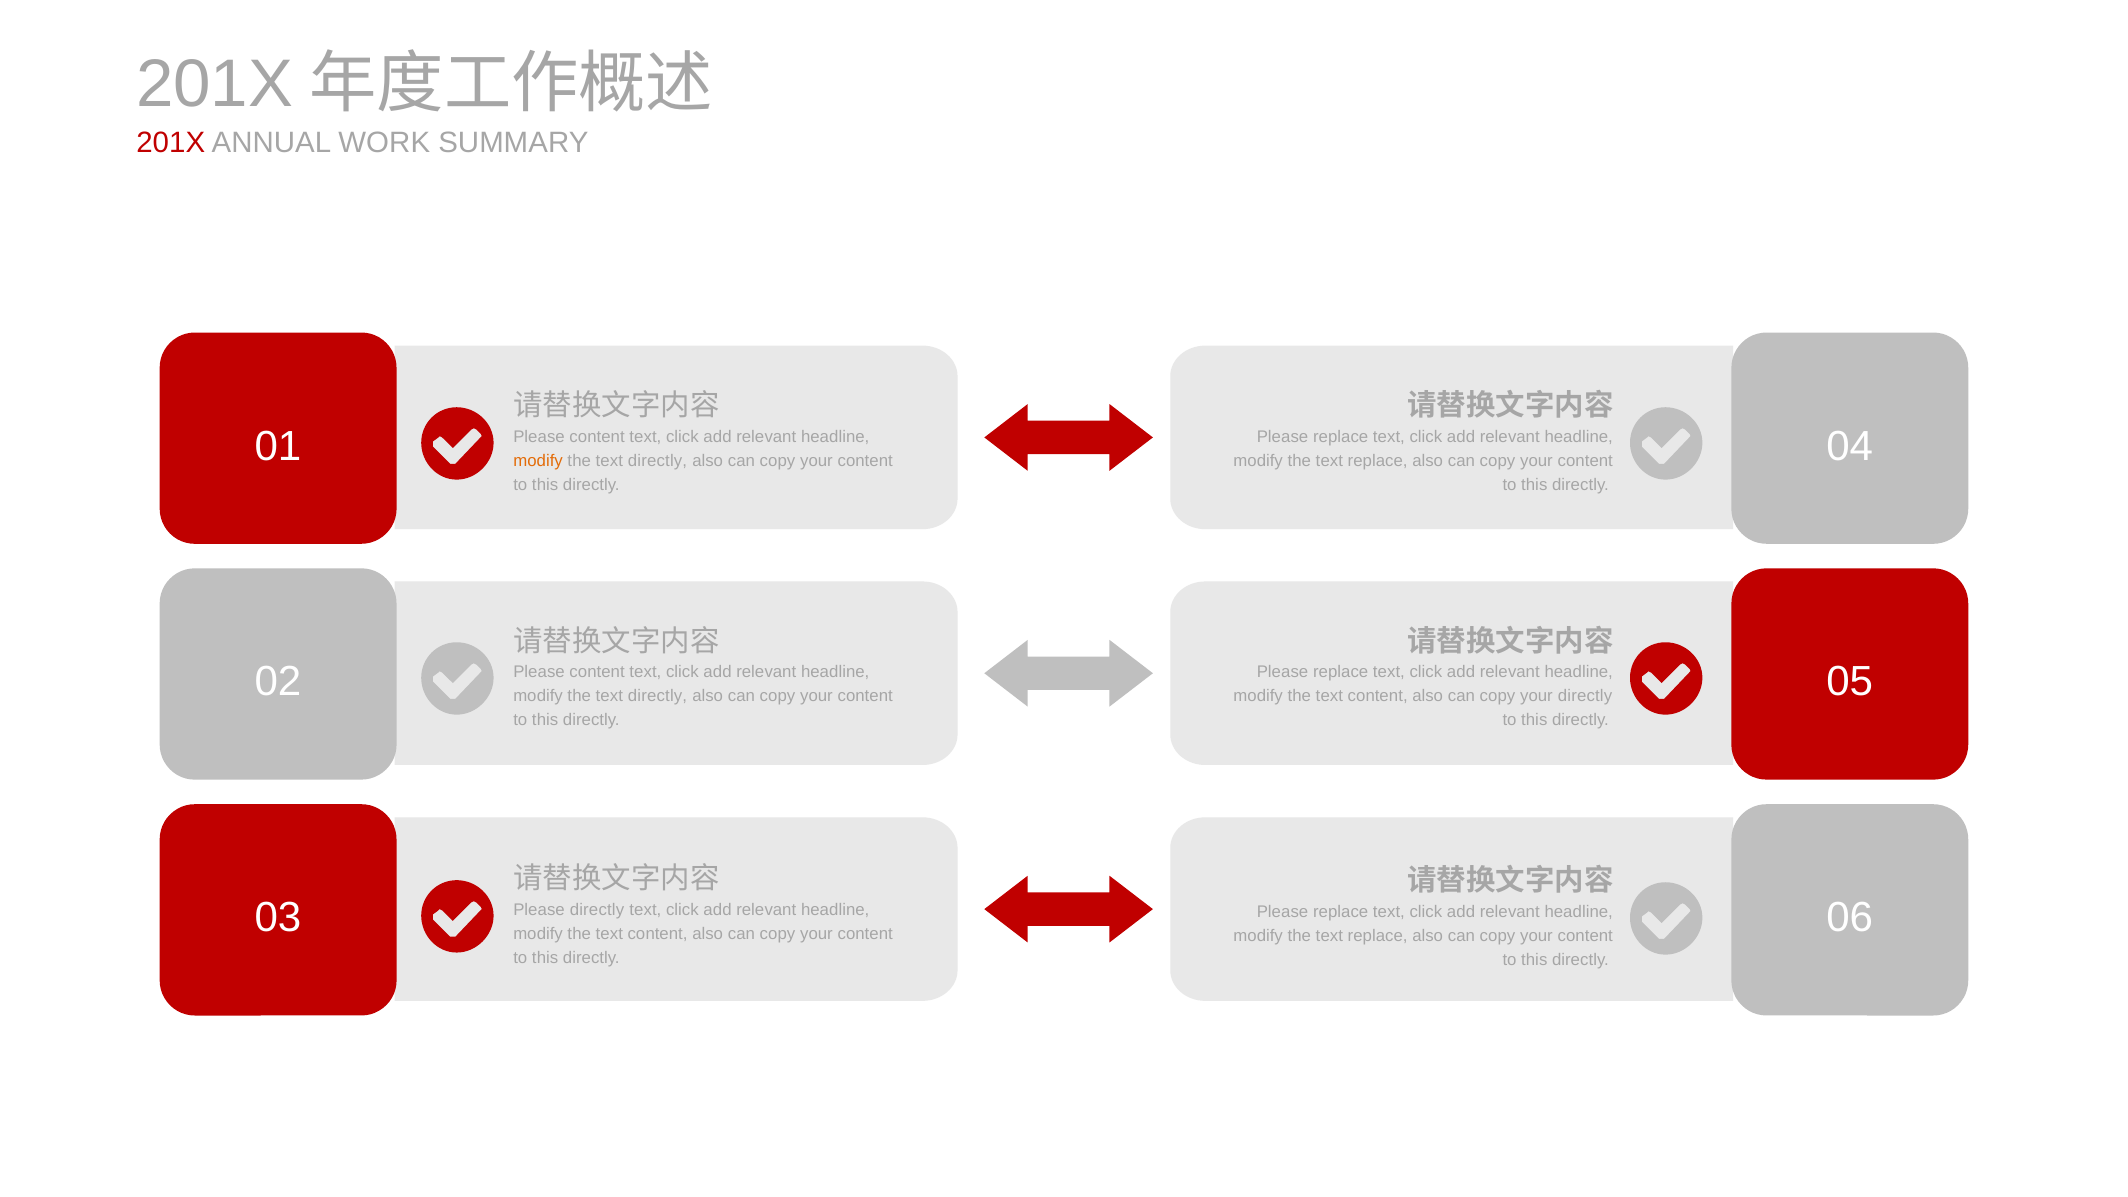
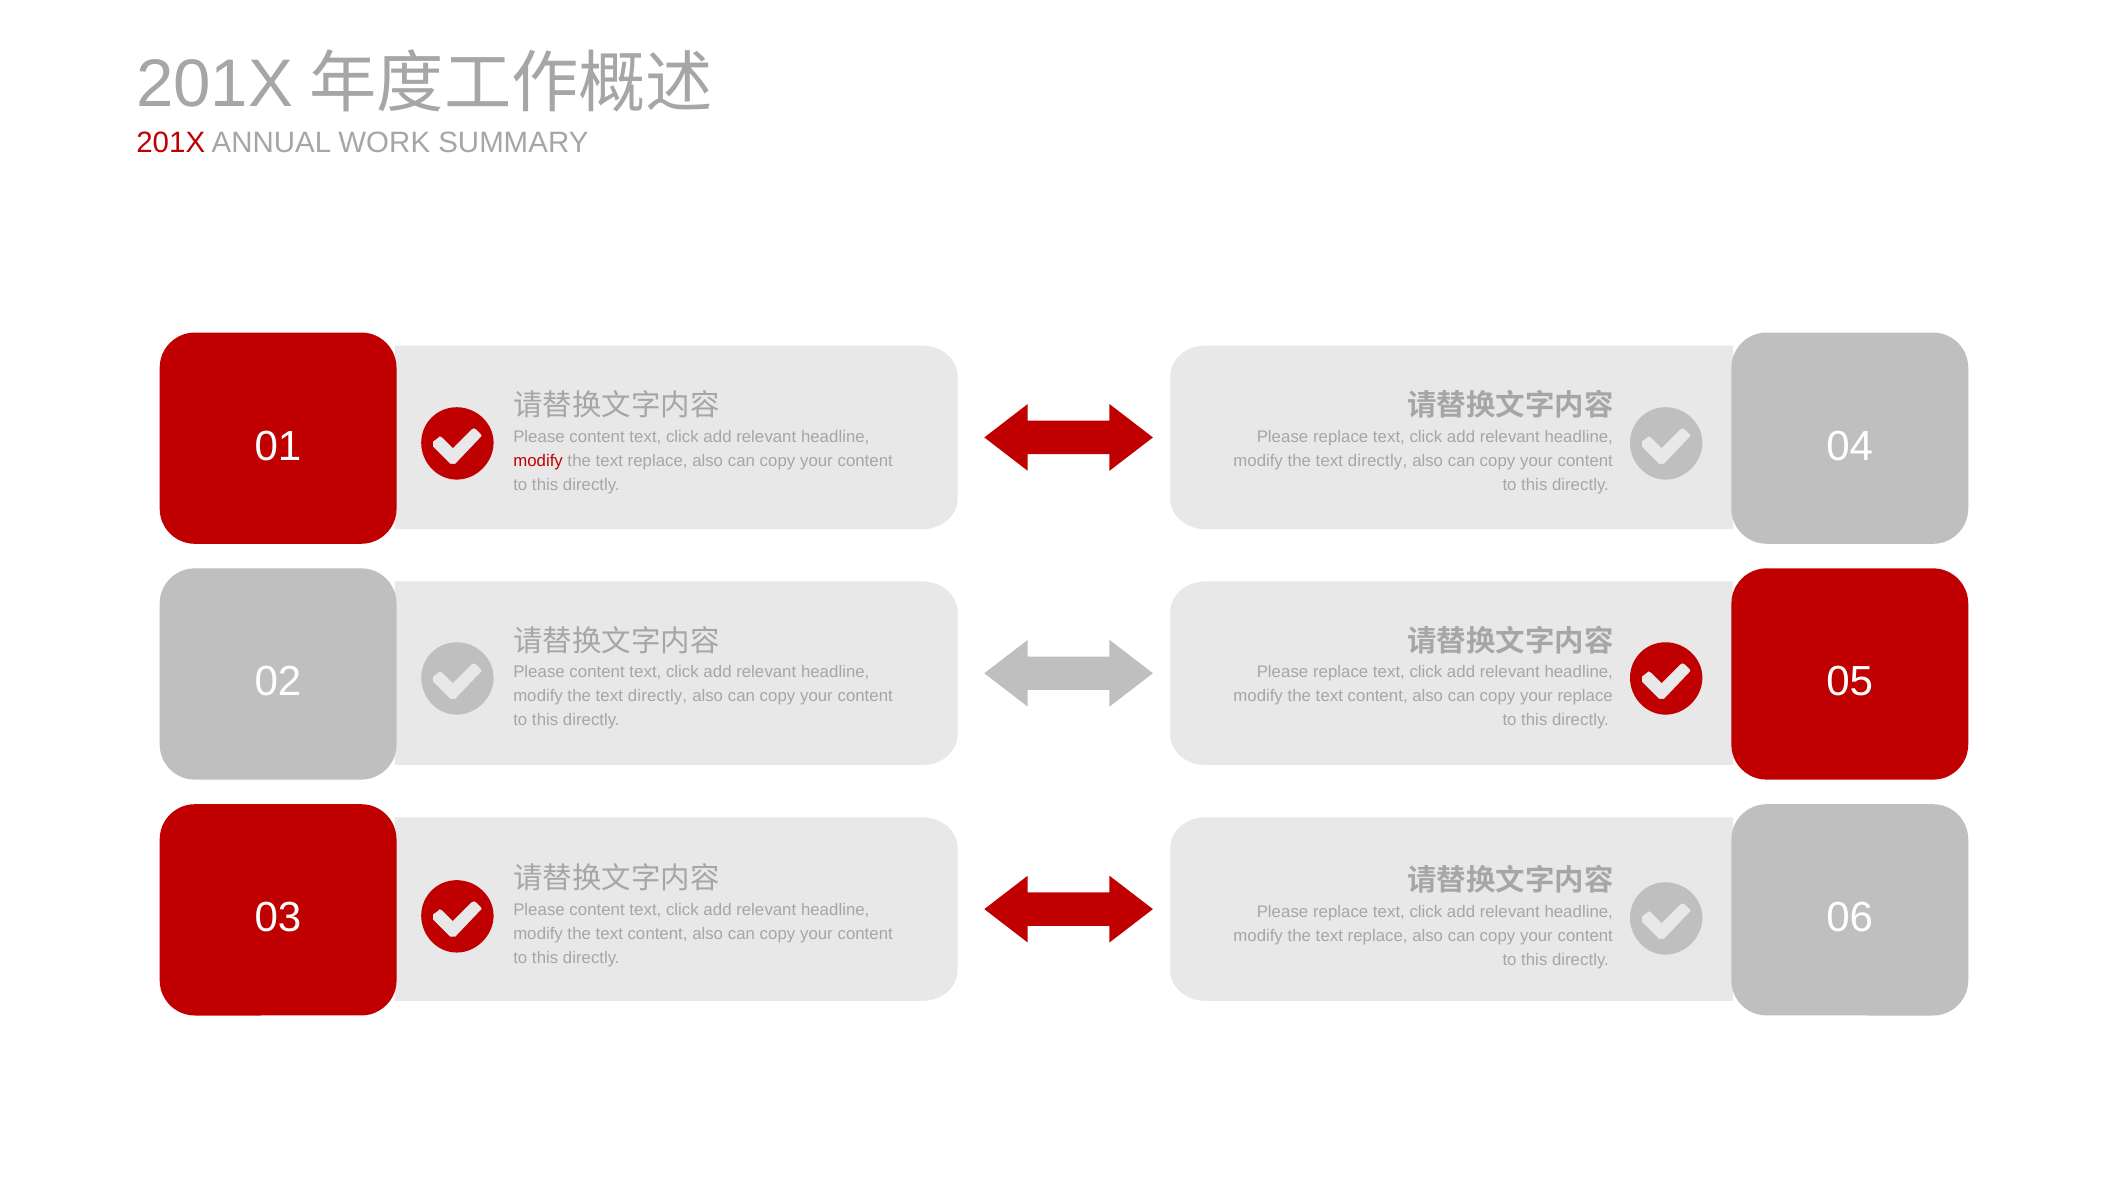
modify colour: orange -> red (538, 461)
directly: directly -> replace (658, 461)
replace: replace -> directly (1378, 461)
your directly: directly -> replace (1585, 696)
directly: directly -> content (597, 910)
